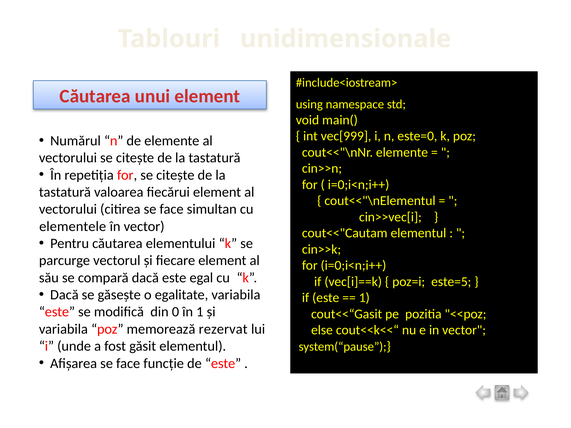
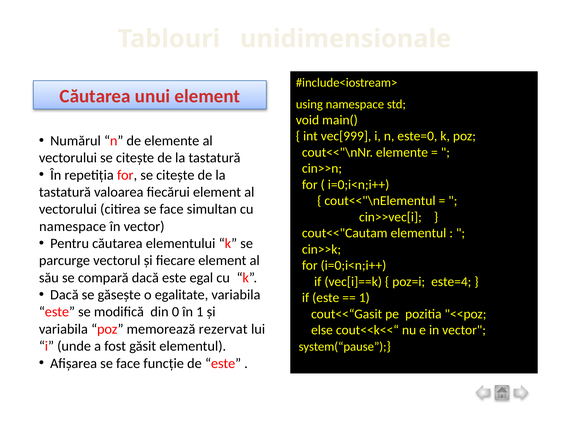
elementele: elementele -> namespace (73, 226)
este=5: este=5 -> este=4 (451, 282)
